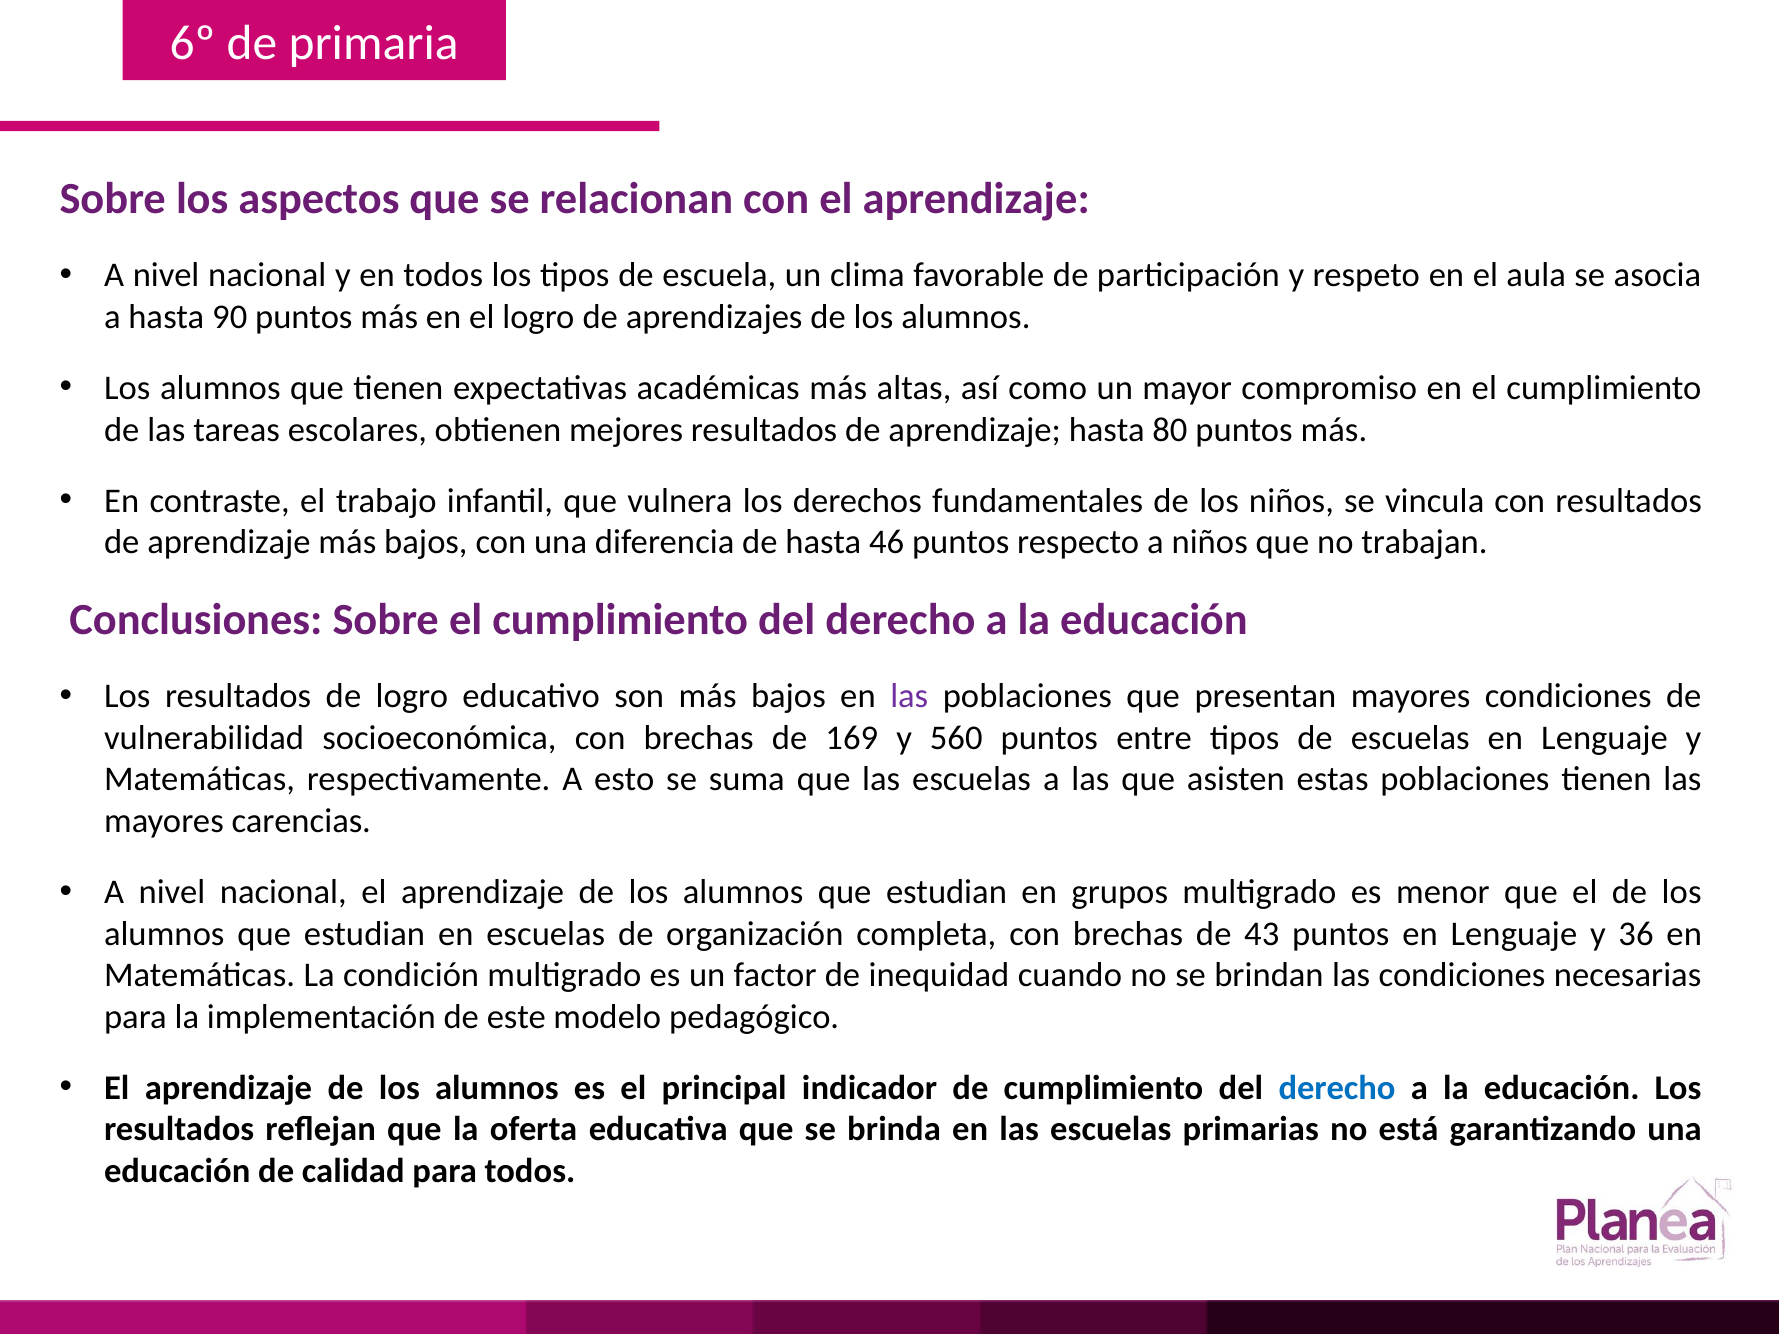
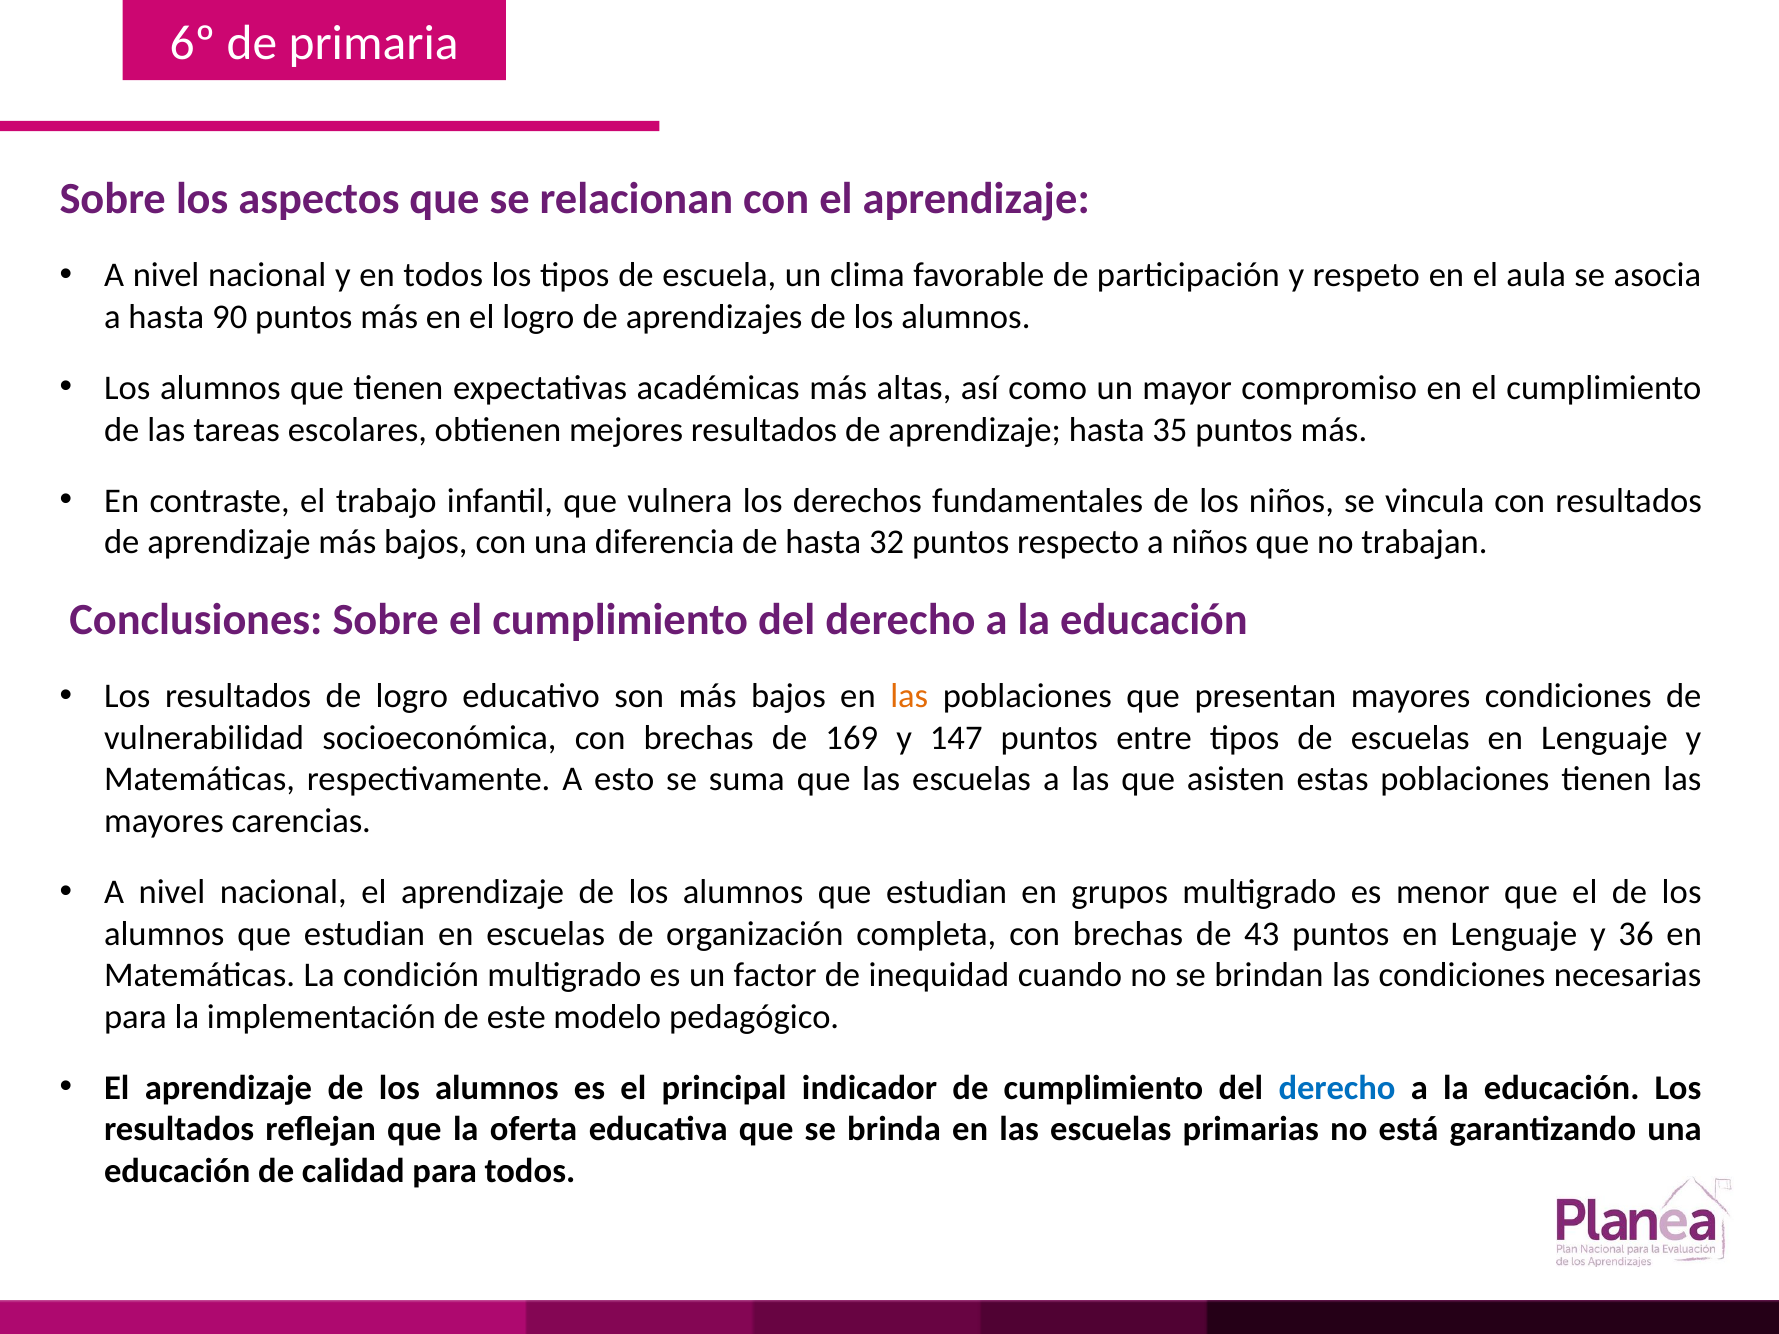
80: 80 -> 35 (1170, 430)
46: 46 -> 32 (887, 542)
las colour: purple -> orange (909, 697)
560: 560 -> 147 (956, 738)
